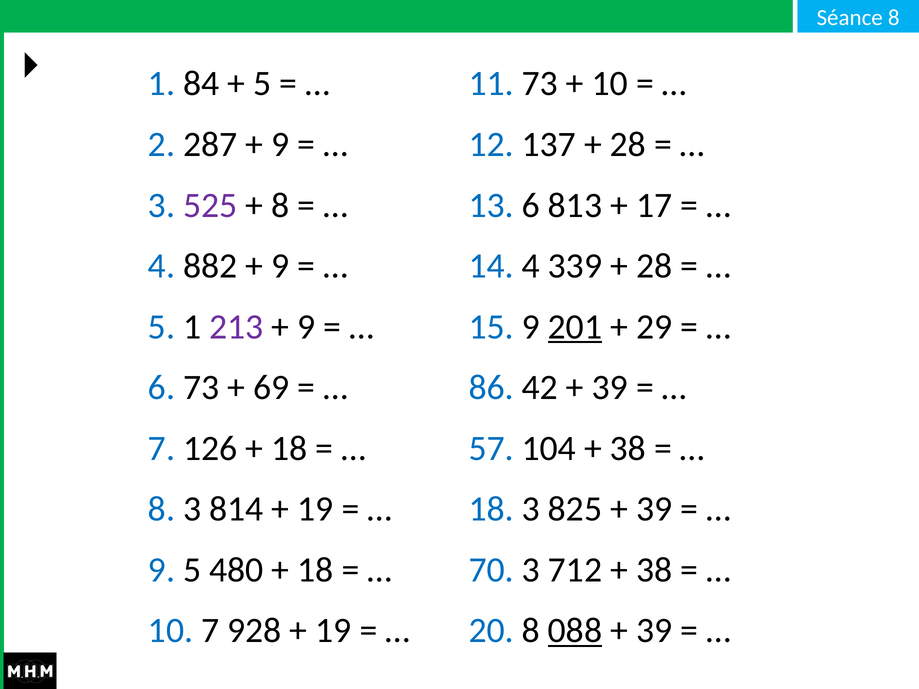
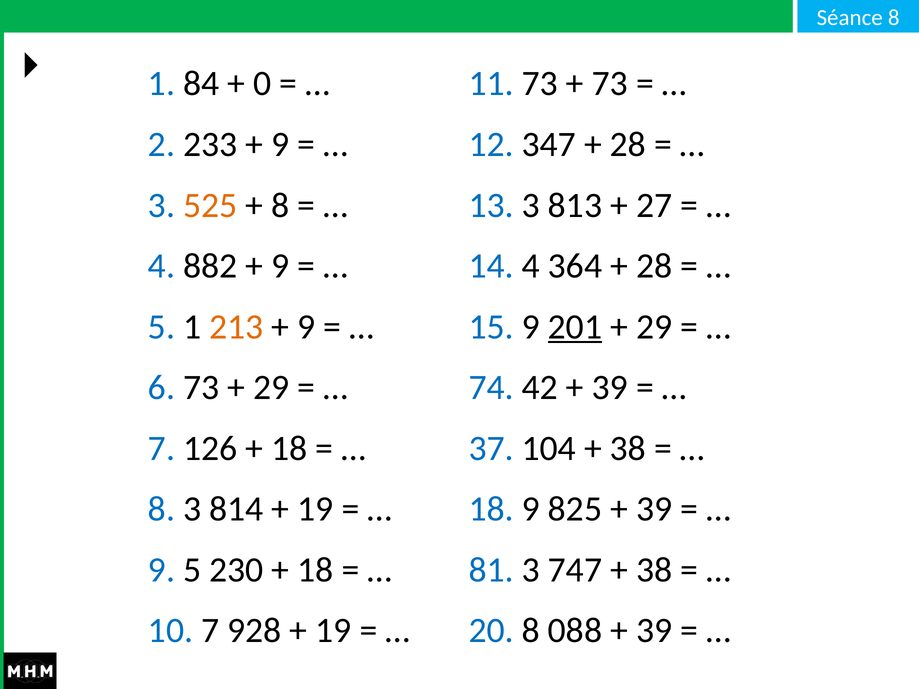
5: 5 -> 0 (262, 84)
10: 10 -> 73 (610, 84)
287: 287 -> 233 (210, 145)
137: 137 -> 347 (549, 145)
525 colour: purple -> orange (210, 205)
13 6: 6 -> 3 (531, 205)
17: 17 -> 27 (654, 205)
339: 339 -> 364 (575, 266)
213 colour: purple -> orange (236, 327)
69: 69 -> 29 (271, 388)
86: 86 -> 74 (491, 388)
57: 57 -> 37 (491, 448)
18 3: 3 -> 9 (531, 509)
480: 480 -> 230 (236, 570)
70: 70 -> 81 (491, 570)
712: 712 -> 747 (575, 570)
088 underline: present -> none (575, 631)
